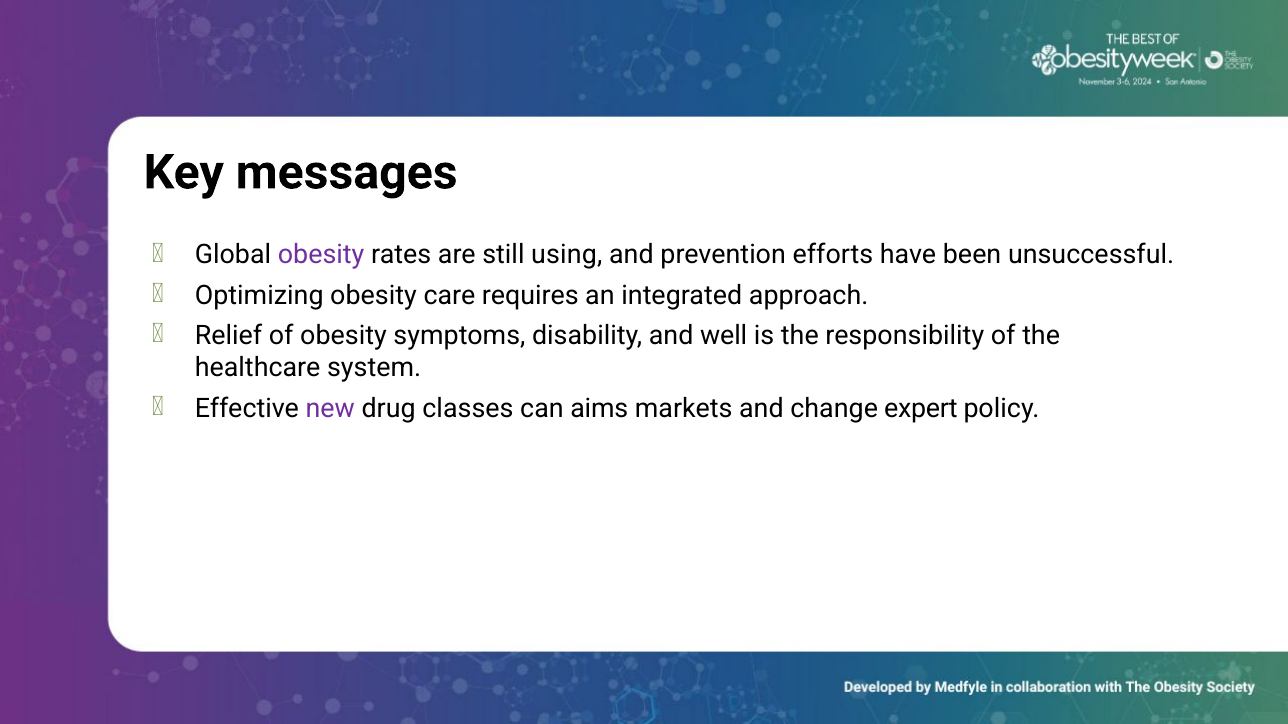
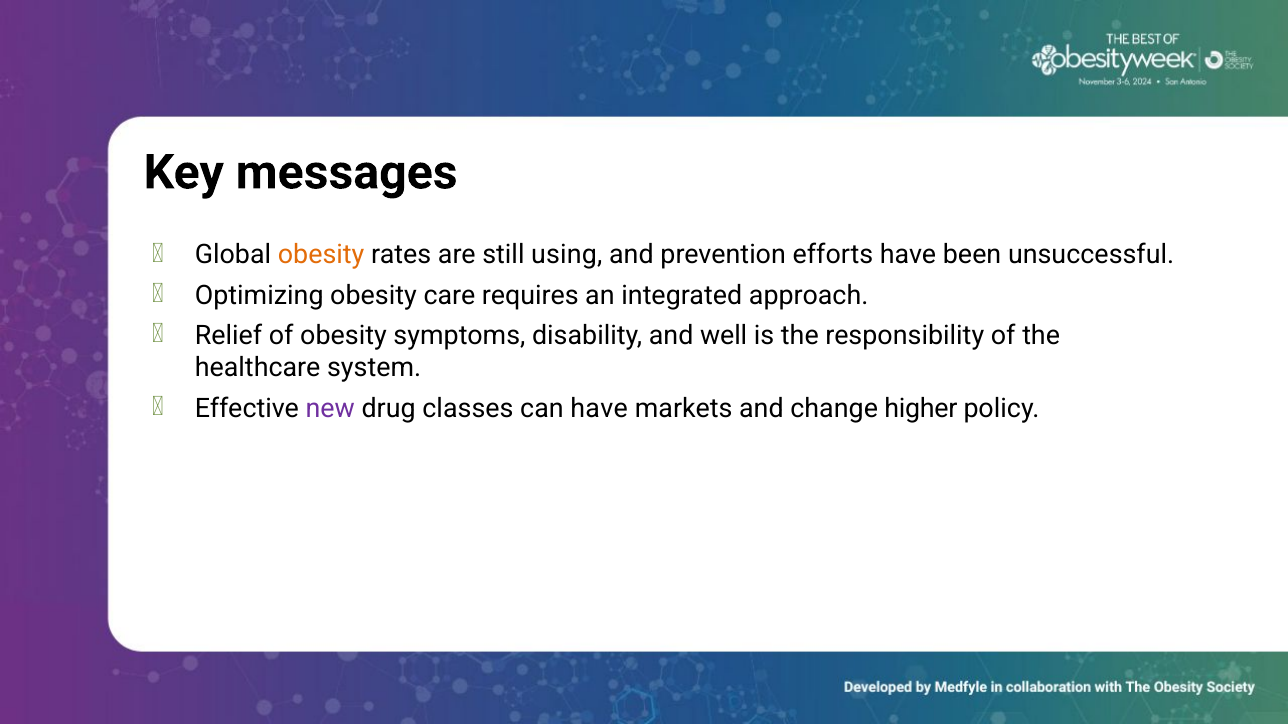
obesity colour: purple -> orange (321, 255)
can aims: aims -> have (599, 408)
expert: expert -> higher (921, 408)
